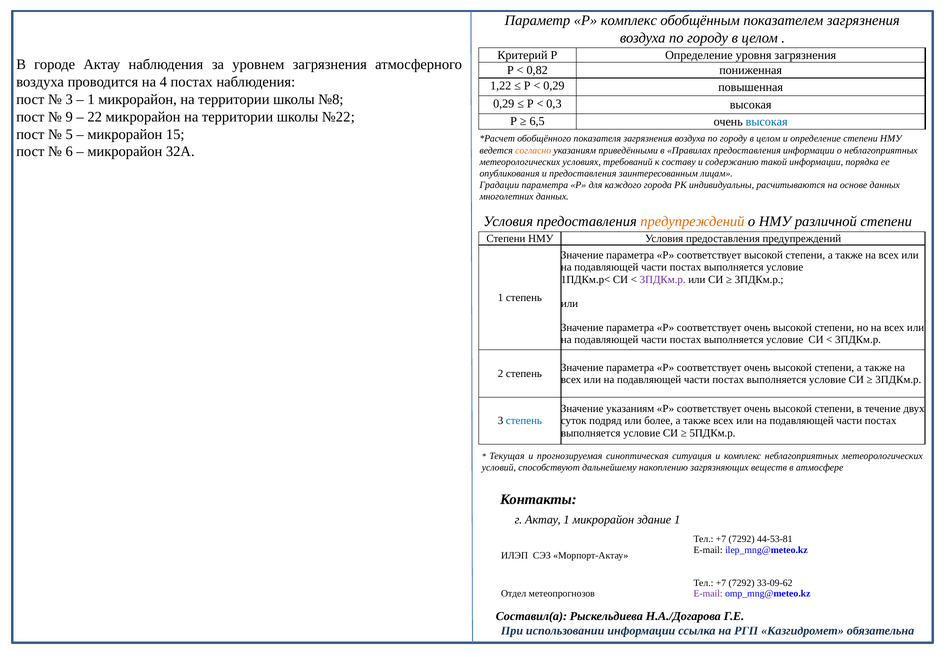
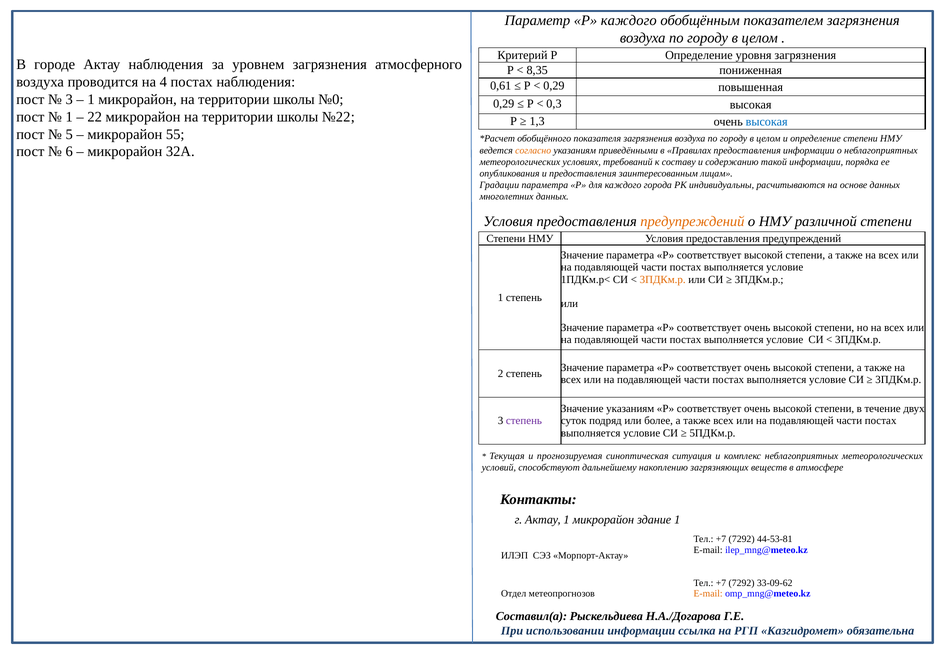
Р комплекс: комплекс -> каждого (629, 20)
0,82: 0,82 -> 8,35 (537, 70)
1,22: 1,22 -> 0,61 (501, 86)
№8: №8 -> №0 (331, 99)
9: 9 -> 1 (69, 117)
6,5: 6,5 -> 1,3 (537, 121)
15: 15 -> 55 (175, 134)
3ПДКм.р colour: purple -> orange (663, 280)
степень colour: blue -> purple (524, 421)
E-mail colour: purple -> orange (708, 594)
